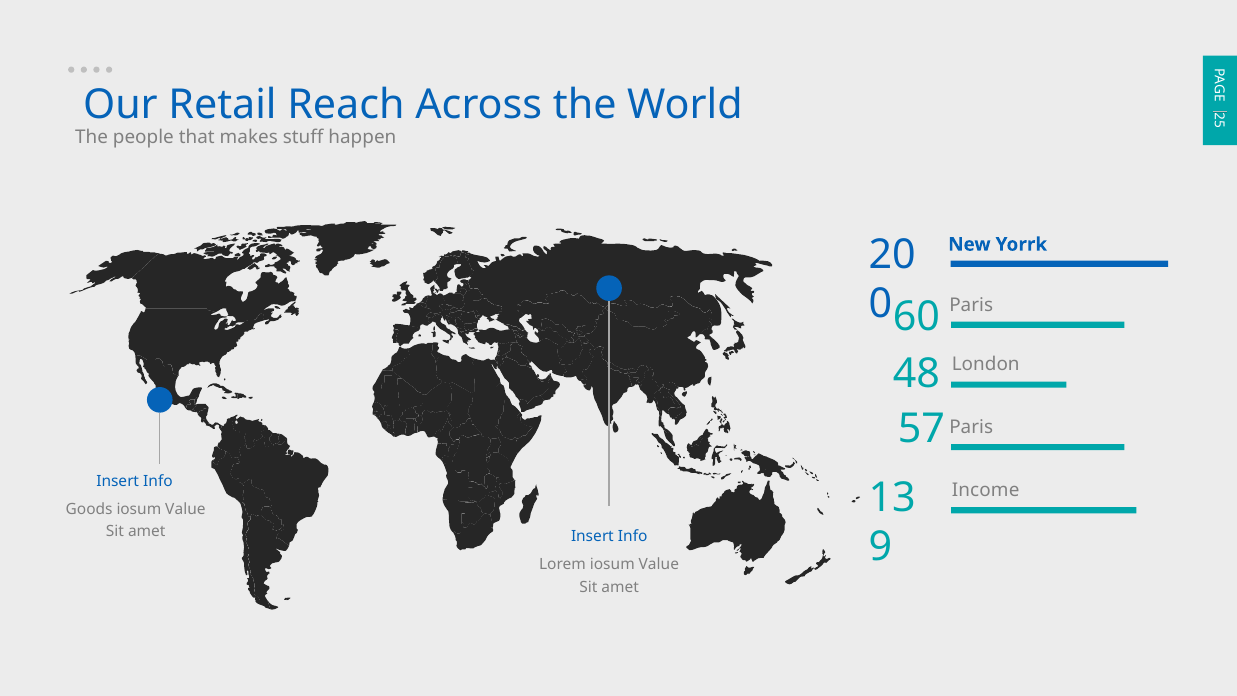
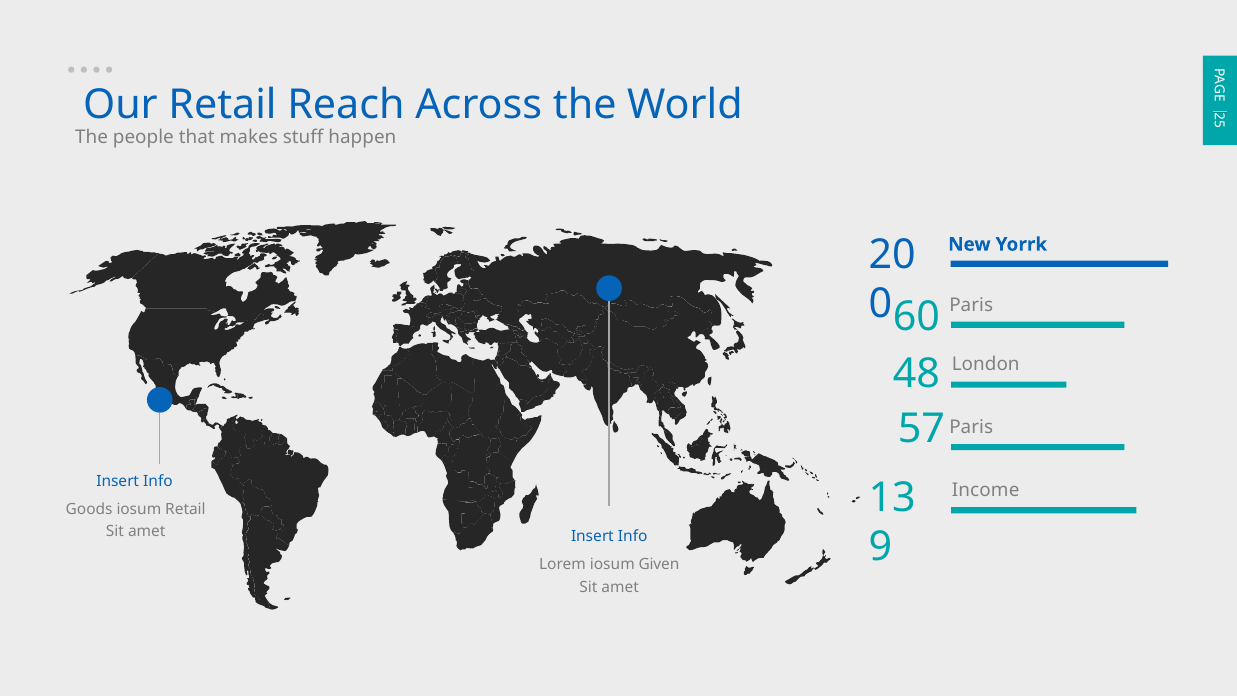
Value: Value -> Retail (185, 509)
Lorem iosum Value: Value -> Given (659, 565)
